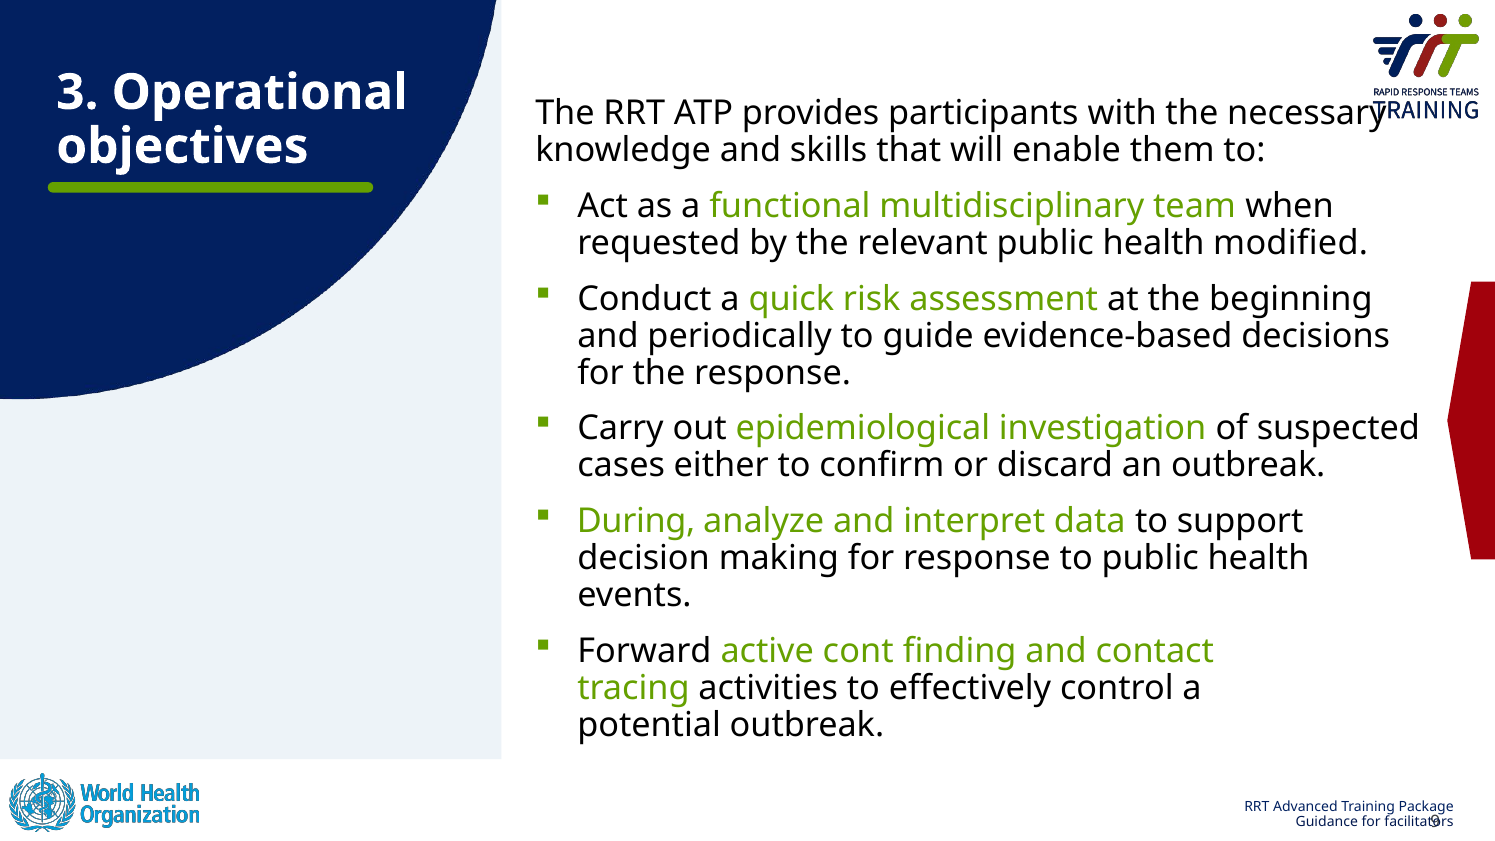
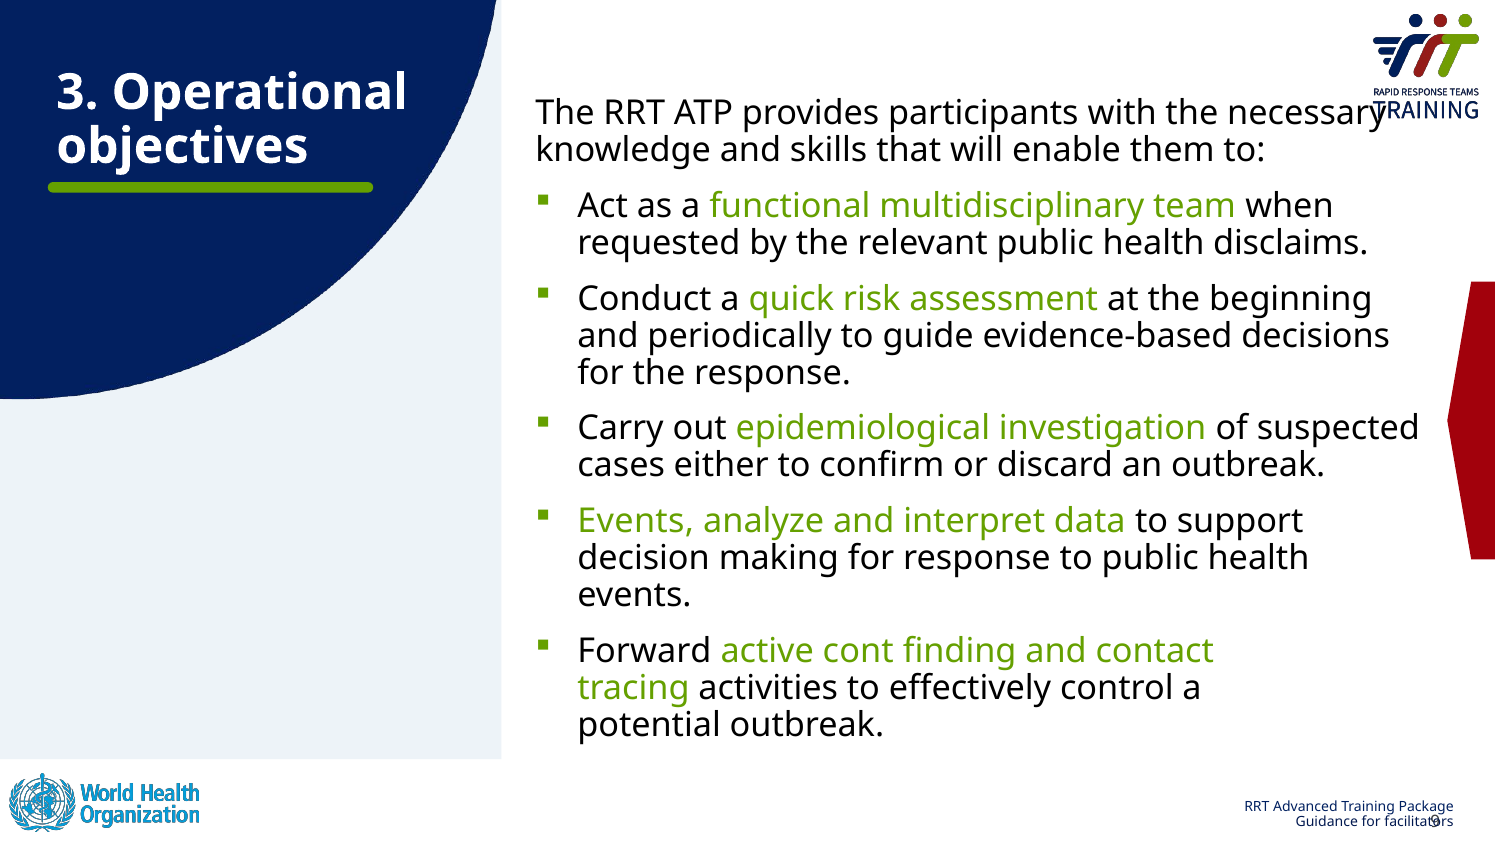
modified: modified -> disclaims (1291, 243)
During: During -> Events (636, 521)
